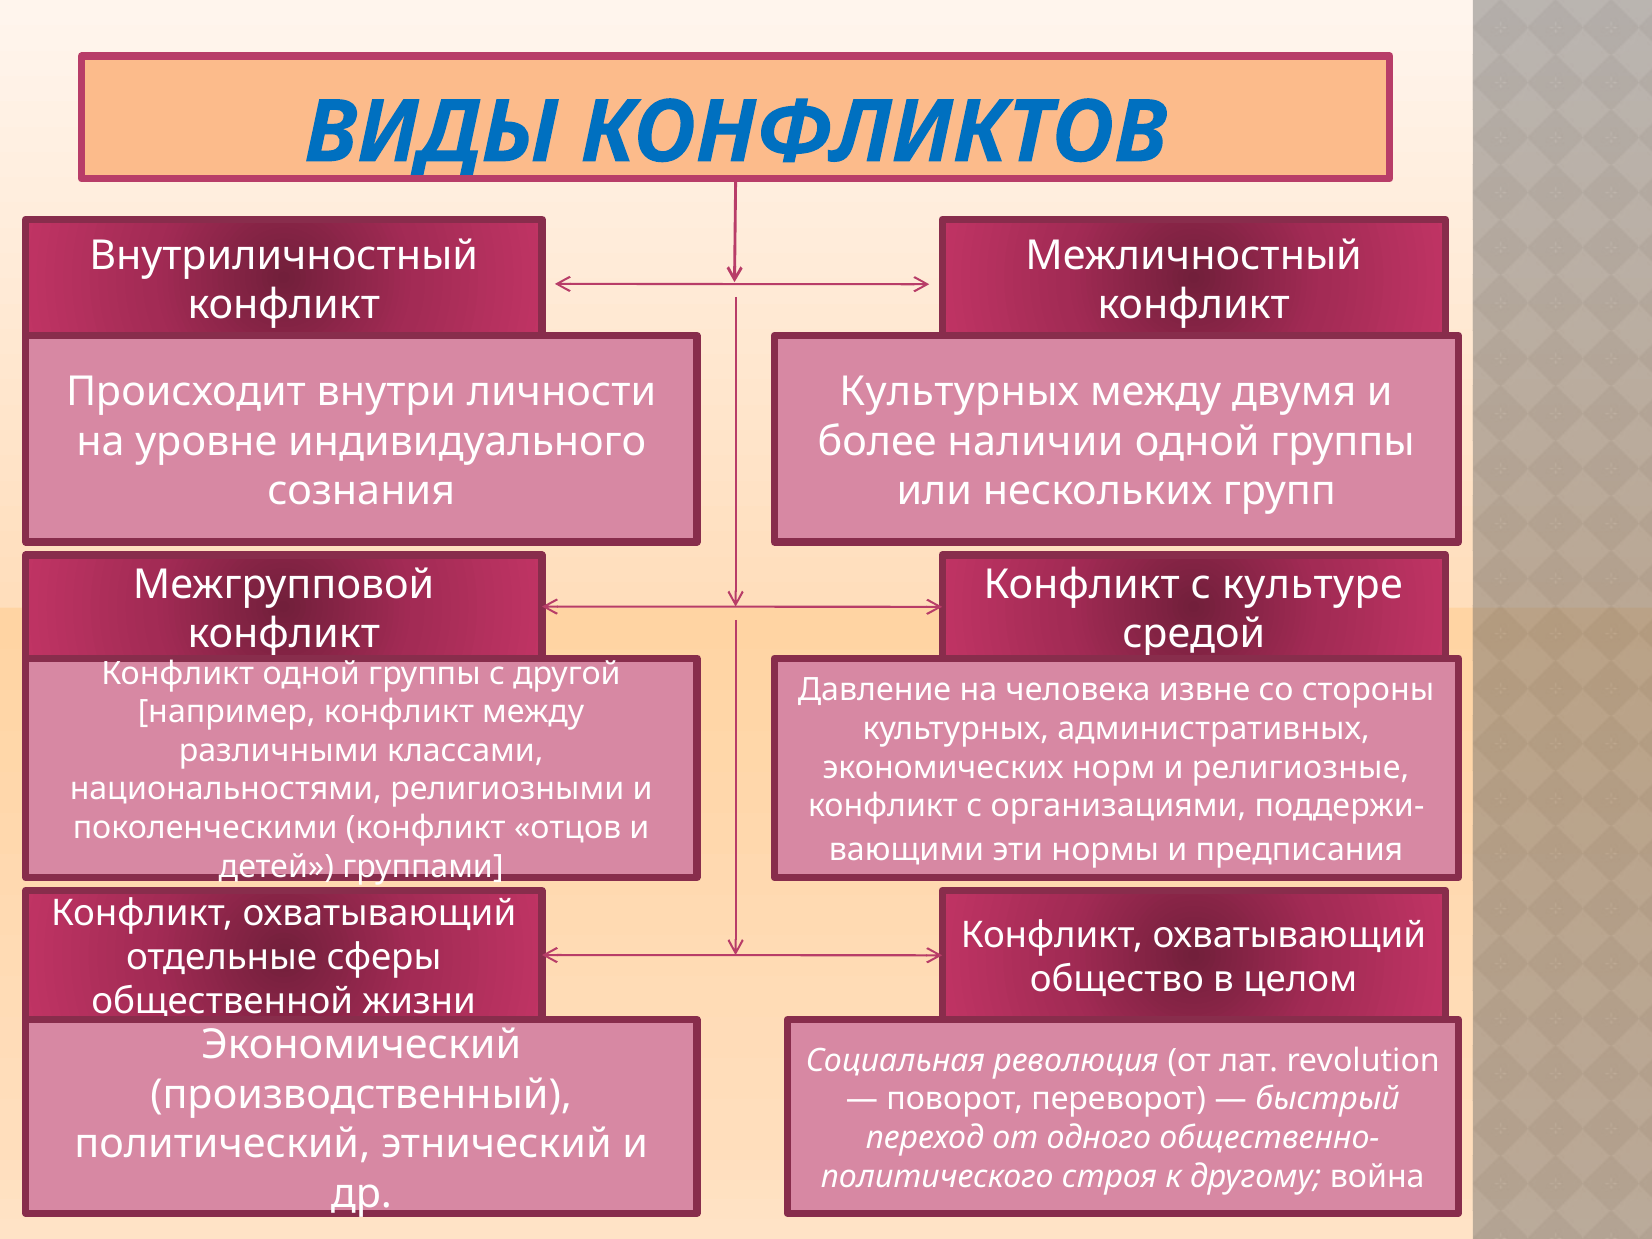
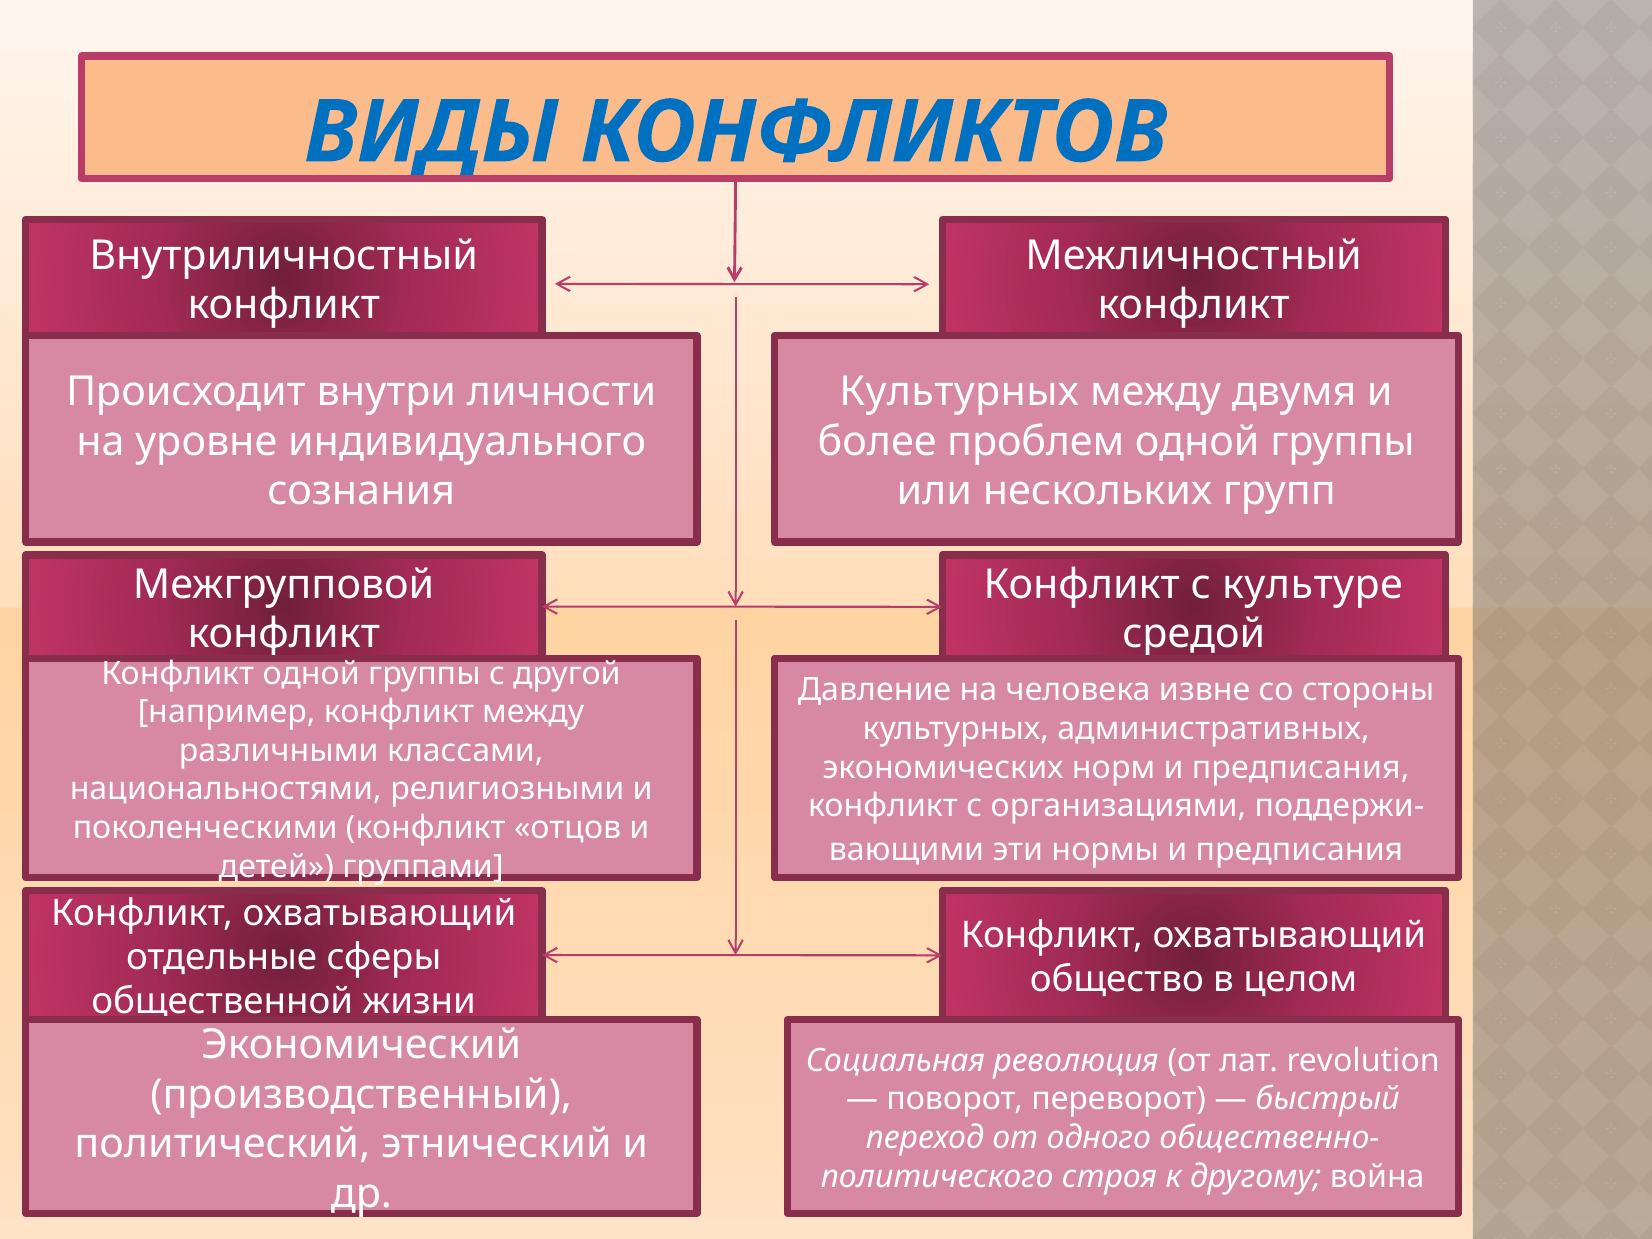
наличии: наличии -> проблем (1036, 442)
норм и религиозные: религиозные -> предписания (1301, 768)
